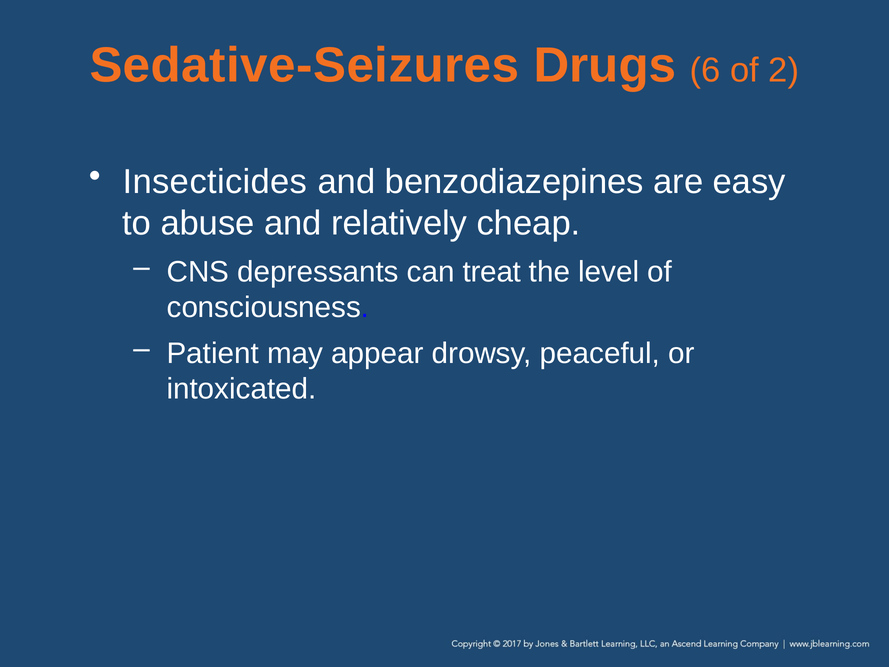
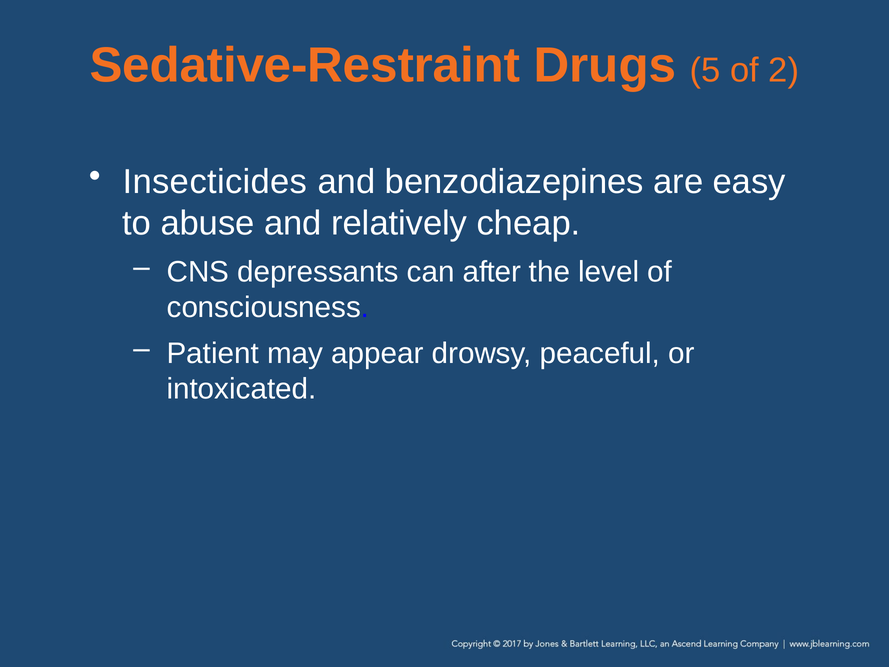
Sedative-Seizures: Sedative-Seizures -> Sedative-Restraint (305, 65)
6: 6 -> 5 (705, 70)
treat: treat -> after (492, 272)
